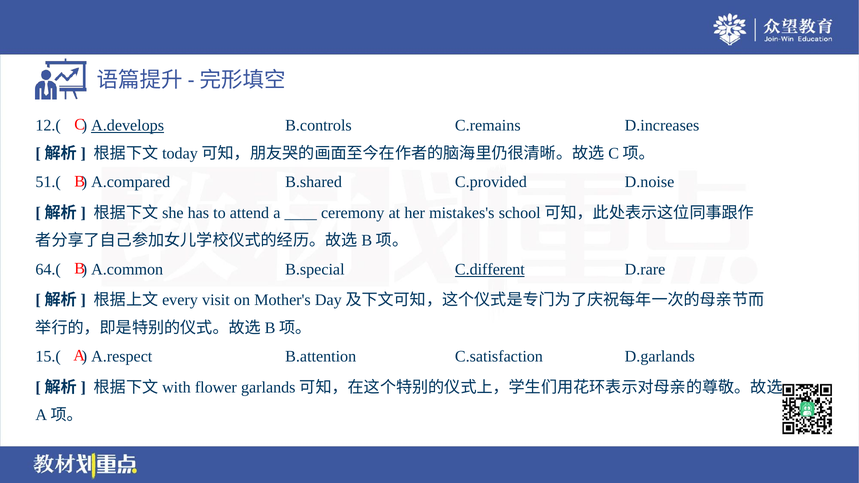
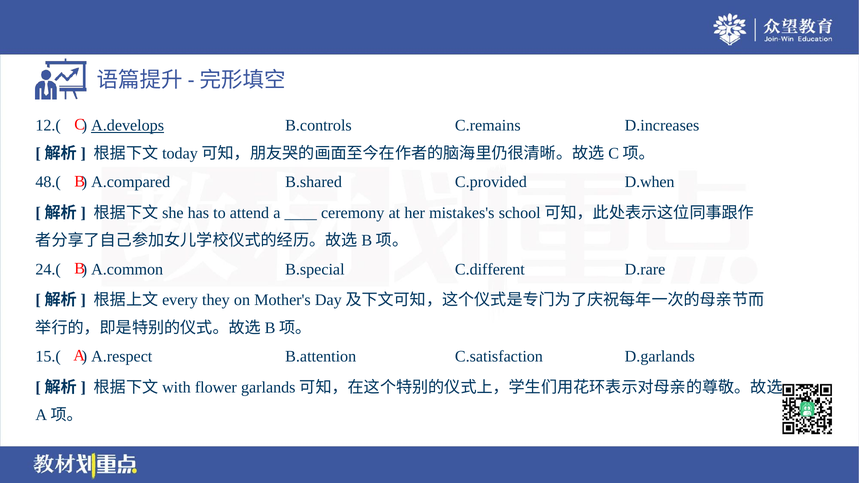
51.(: 51.( -> 48.( (48, 182)
D.noise: D.noise -> D.when (650, 182)
64.(: 64.( -> 24.( (48, 269)
C.different underline: present -> none (490, 269)
visit: visit -> they (216, 300)
